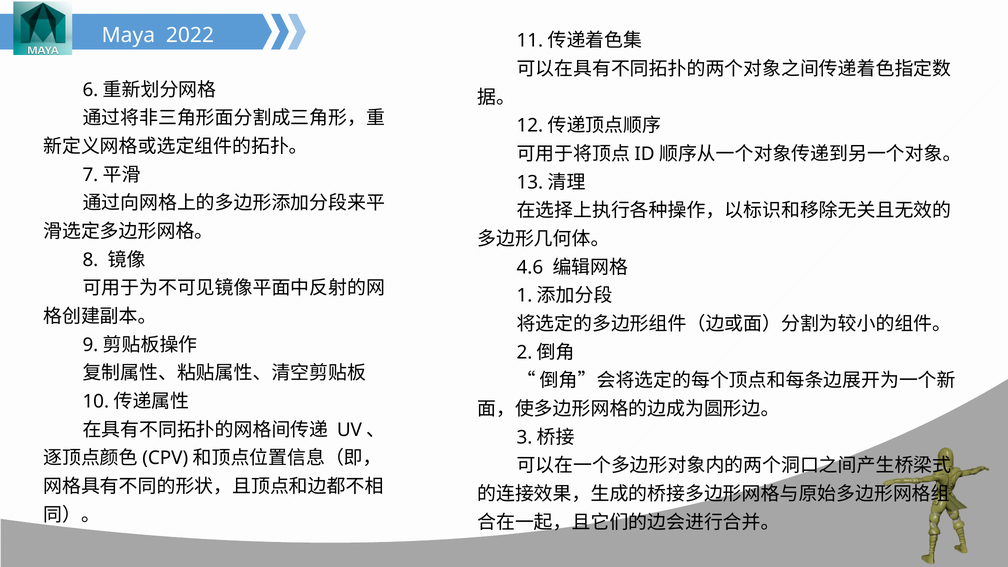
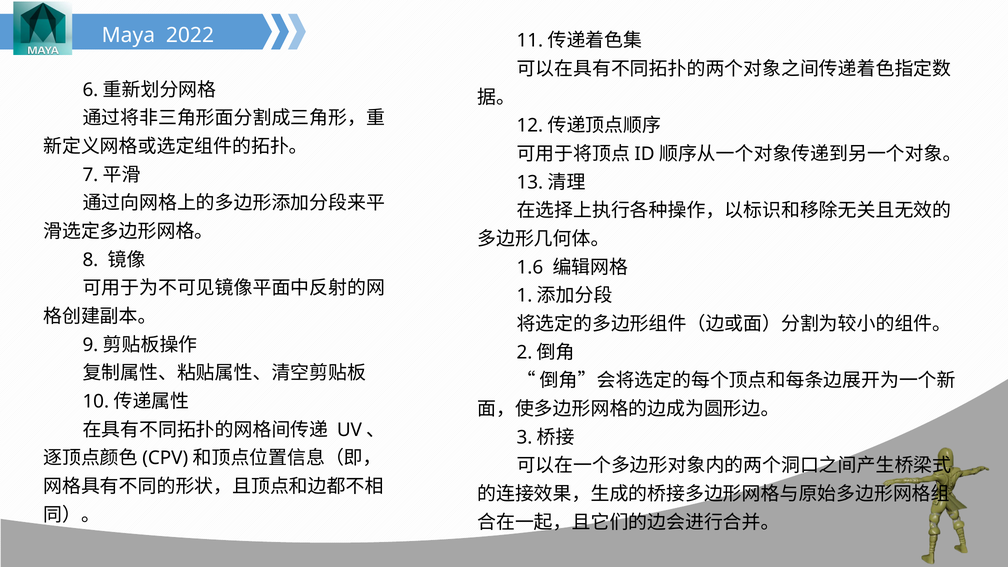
4.6: 4.6 -> 1.6 (530, 267)
